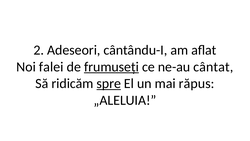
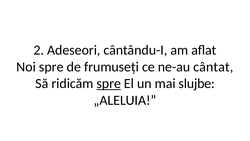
Noi falei: falei -> spre (51, 67)
frumuseți underline: present -> none (111, 67)
răpus: răpus -> slujbe (197, 83)
